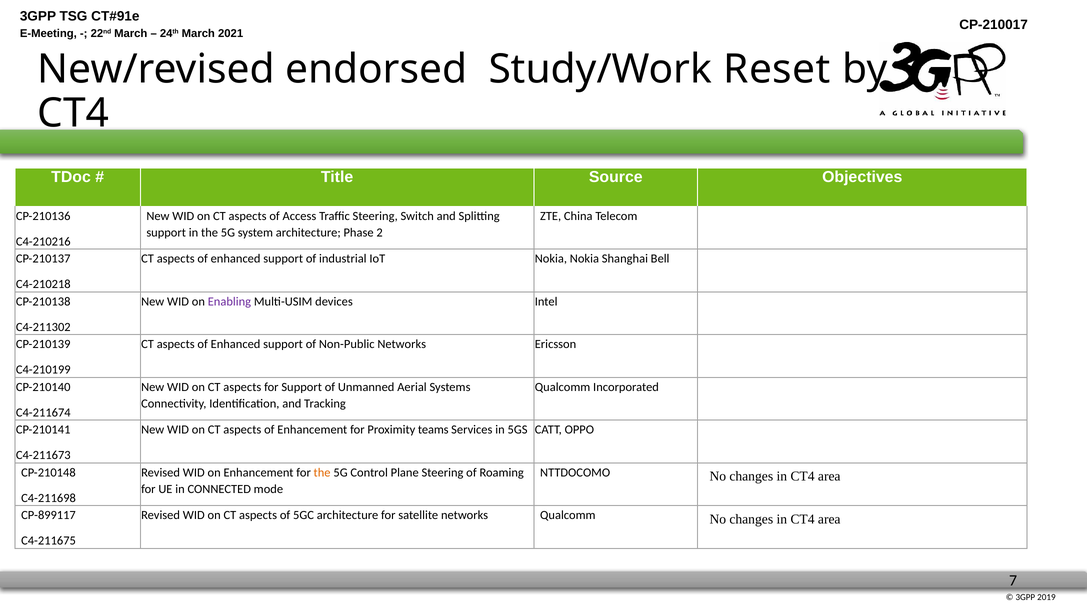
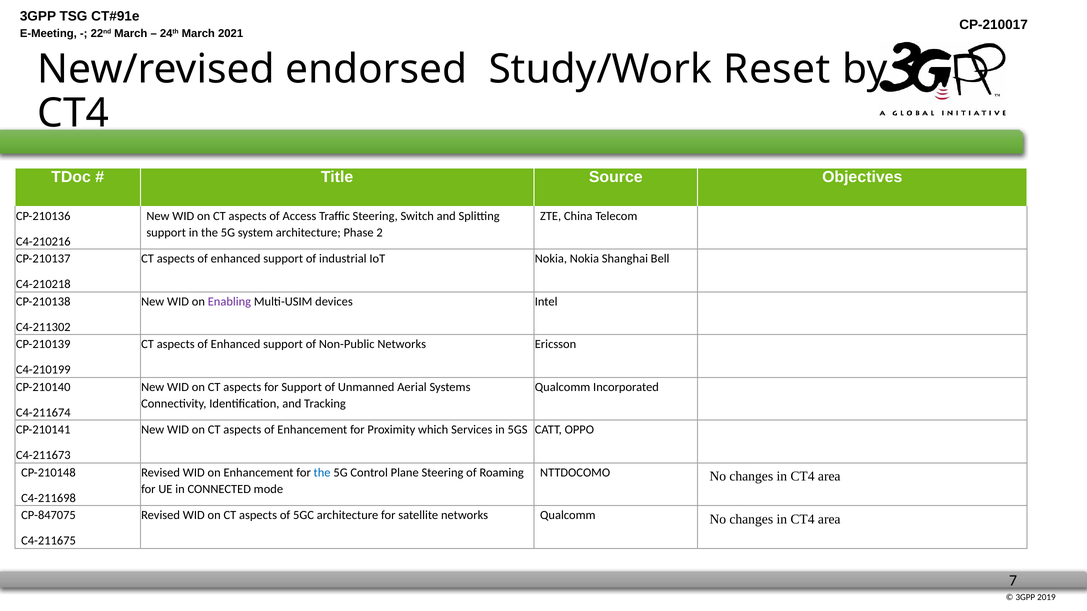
teams: teams -> which (433, 430)
the colour: orange -> blue (322, 473)
CP-899117: CP-899117 -> CP-847075 (48, 516)
